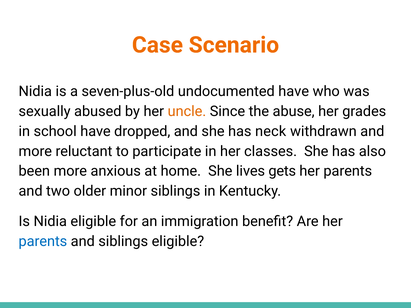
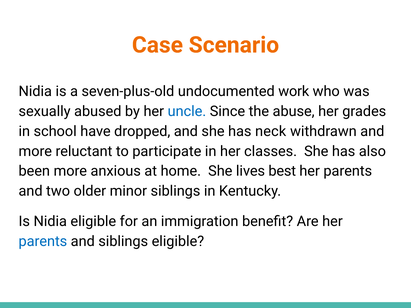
undocumented have: have -> work (294, 91)
uncle colour: orange -> blue (187, 111)
gets: gets -> best (282, 171)
